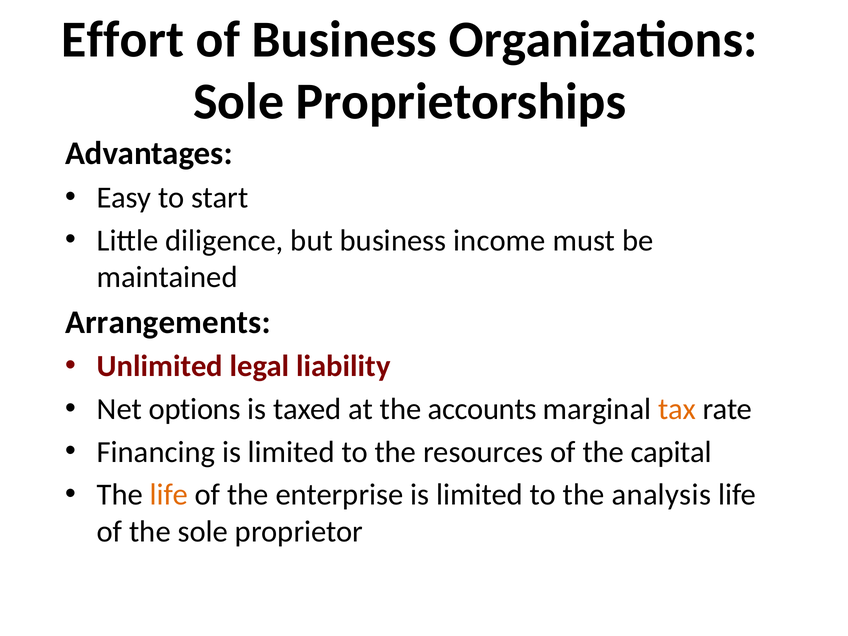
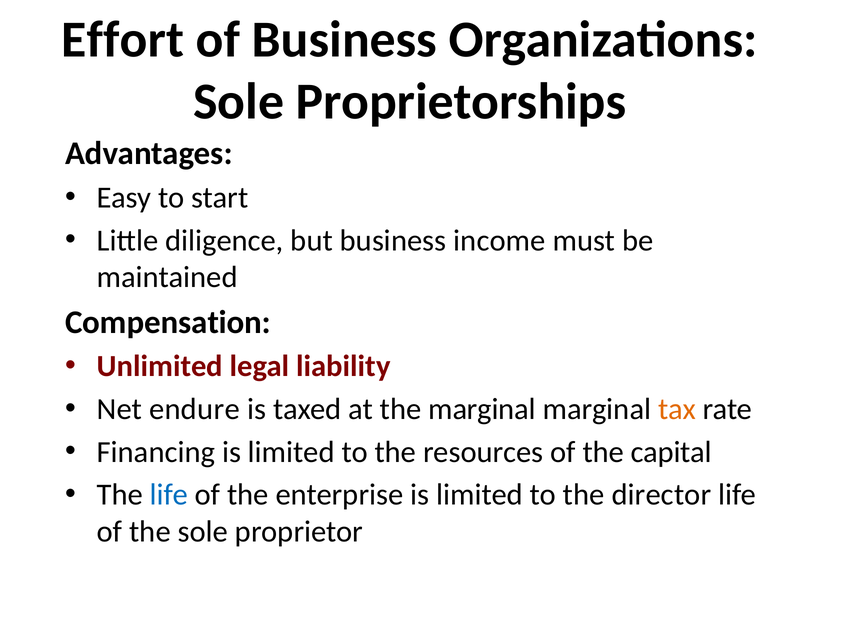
Arrangements: Arrangements -> Compensation (168, 322)
options: options -> endure (194, 409)
the accounts: accounts -> marginal (482, 409)
life colour: orange -> blue (169, 495)
analysis: analysis -> director (661, 495)
